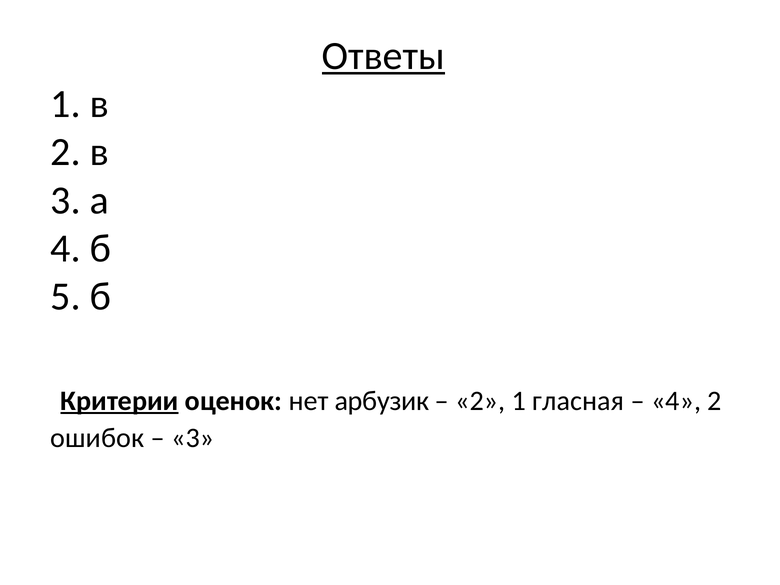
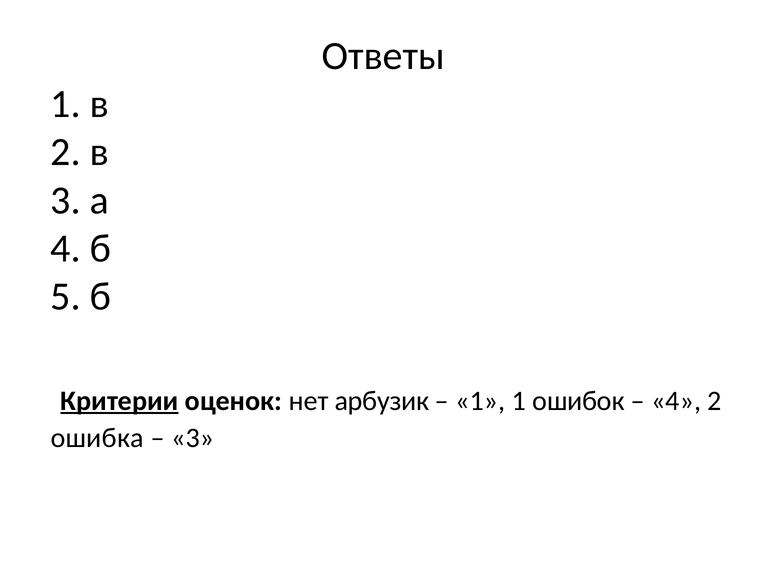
Ответы underline: present -> none (383, 56)
2: 2 -> 1 (480, 401)
гласная: гласная -> ошибок (578, 401)
ошибок: ошибок -> ошибка (97, 438)
